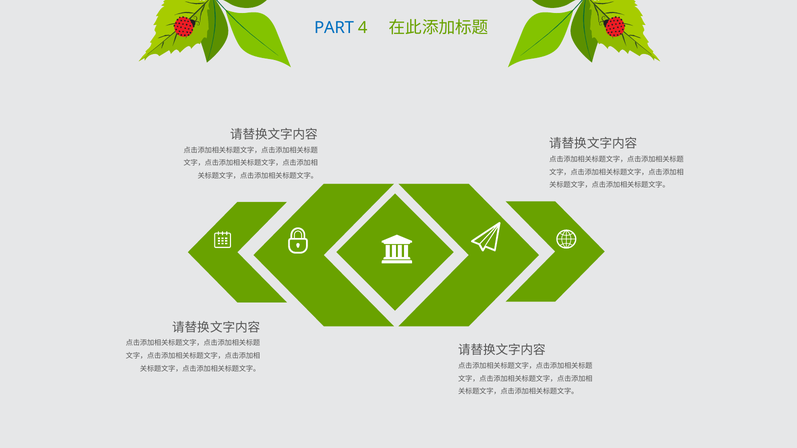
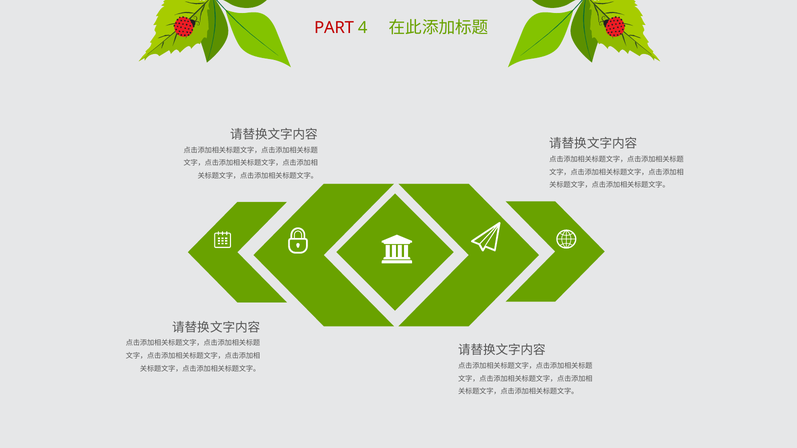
PART colour: blue -> red (334, 28)
